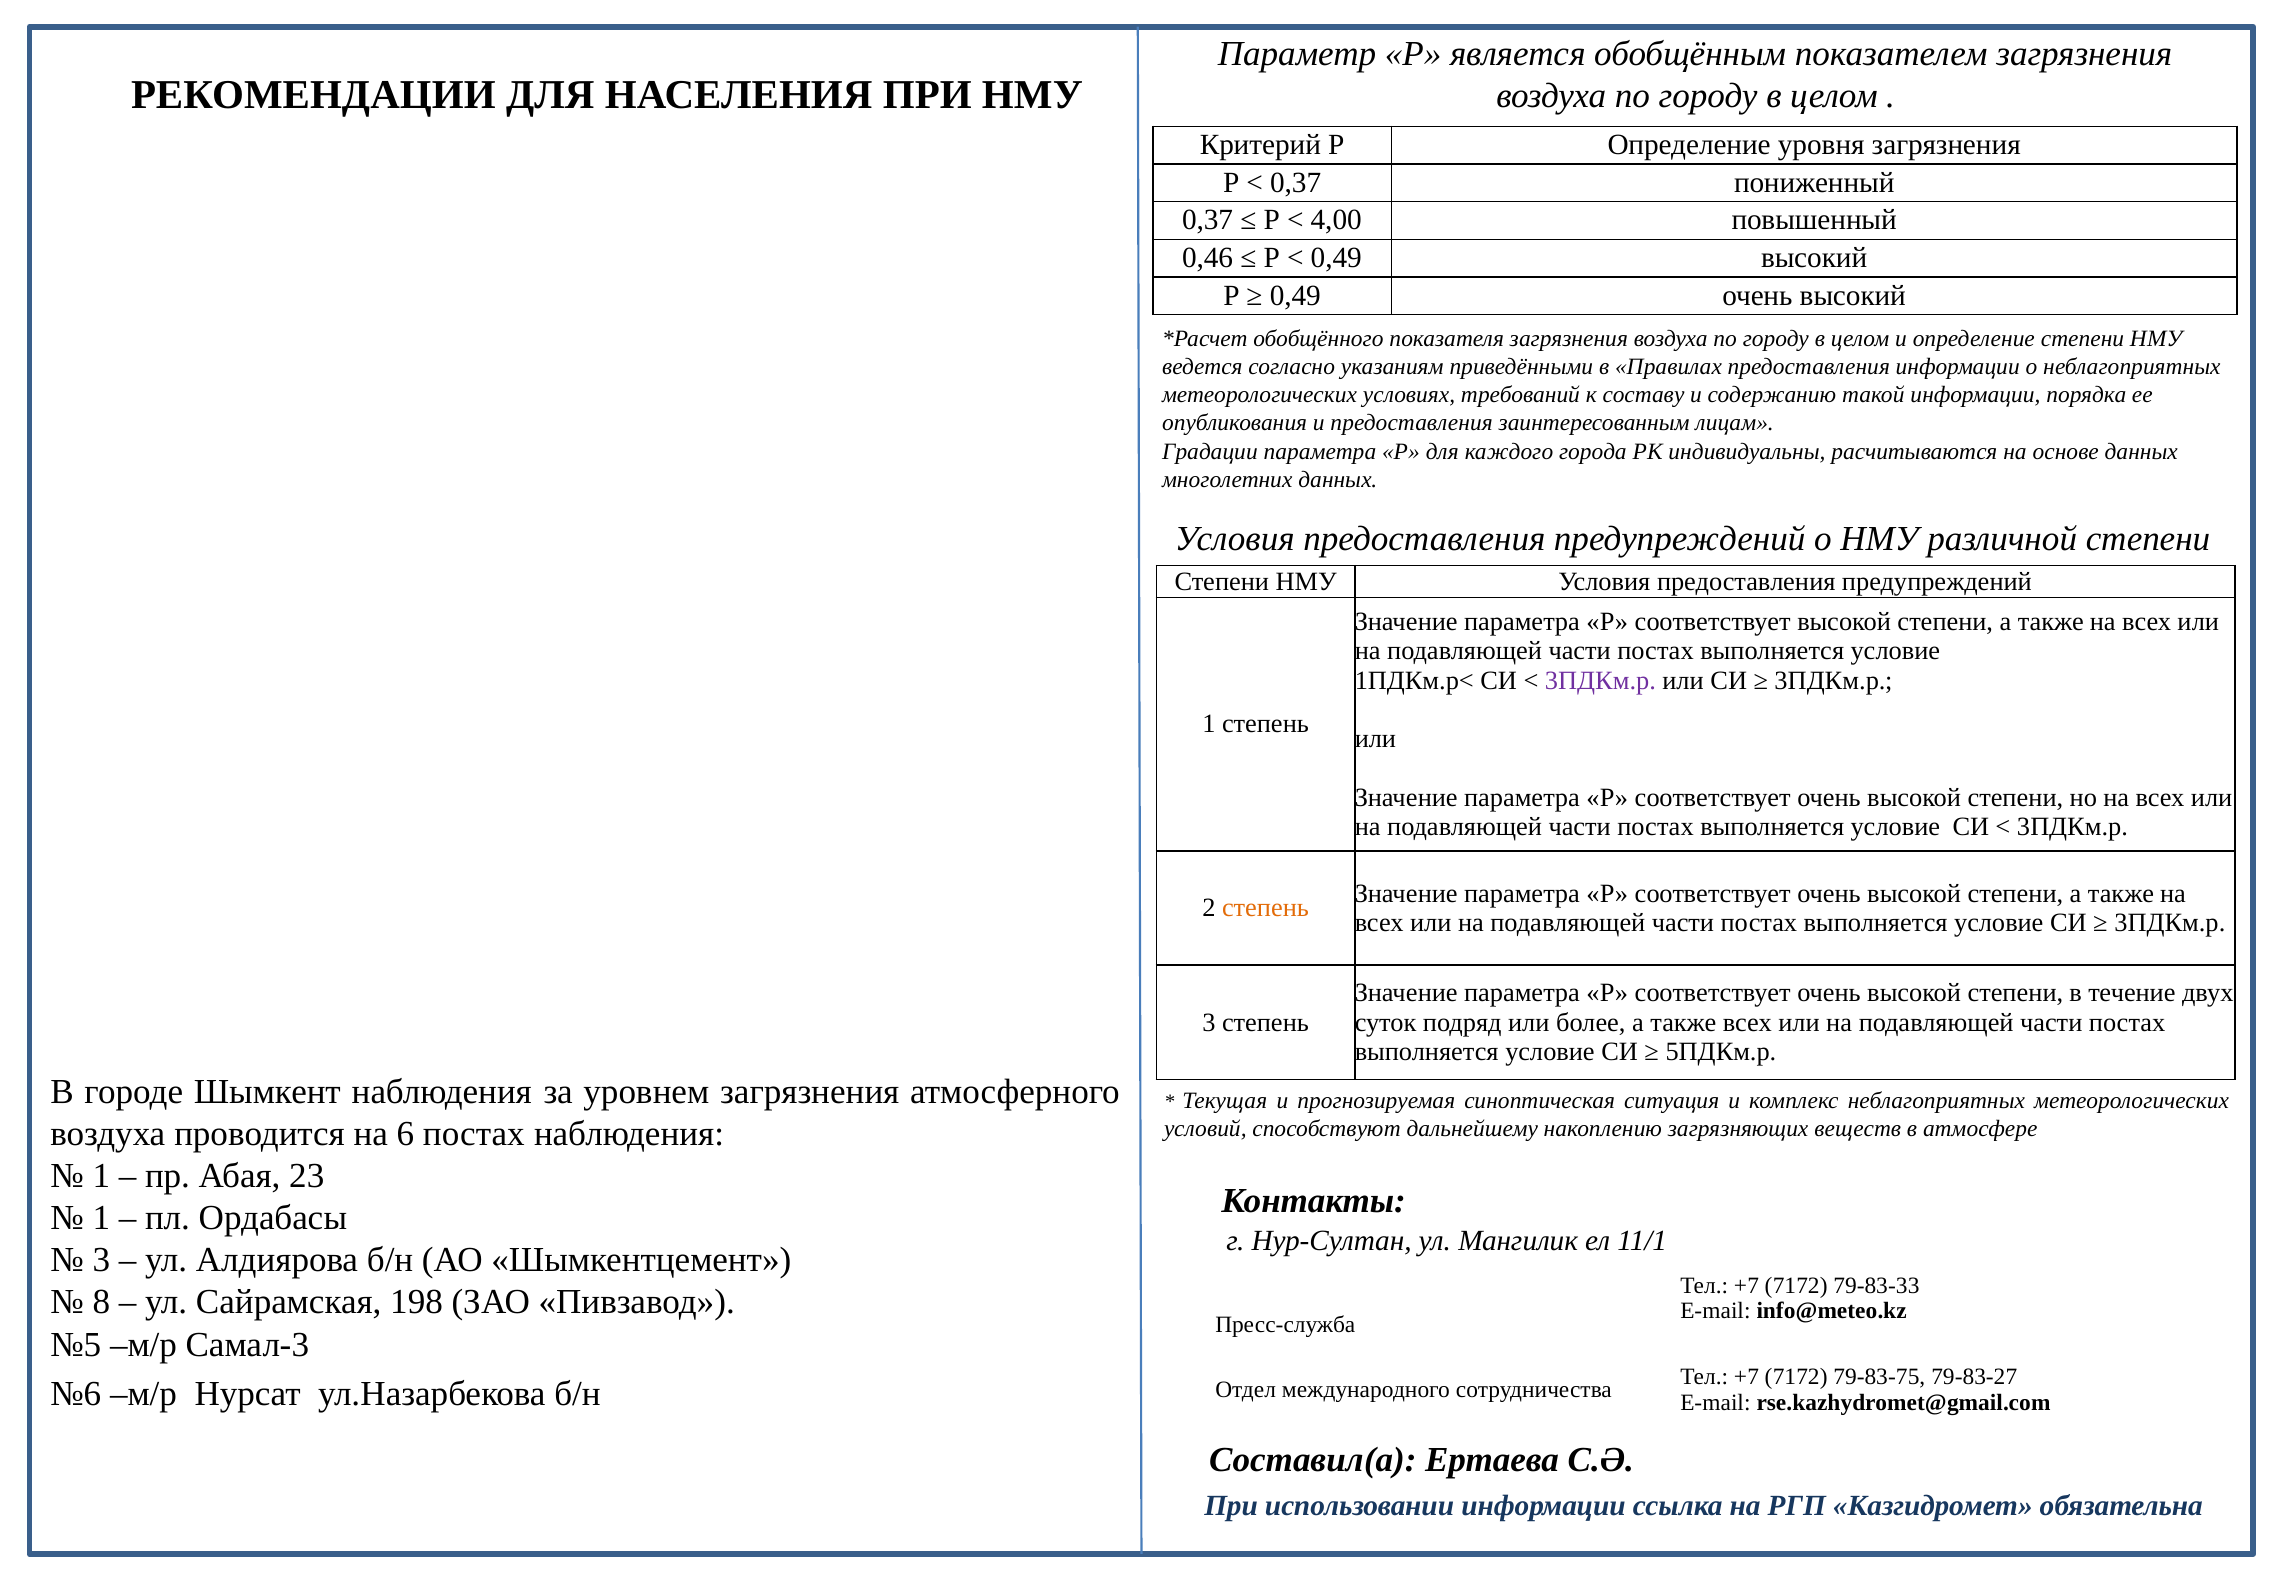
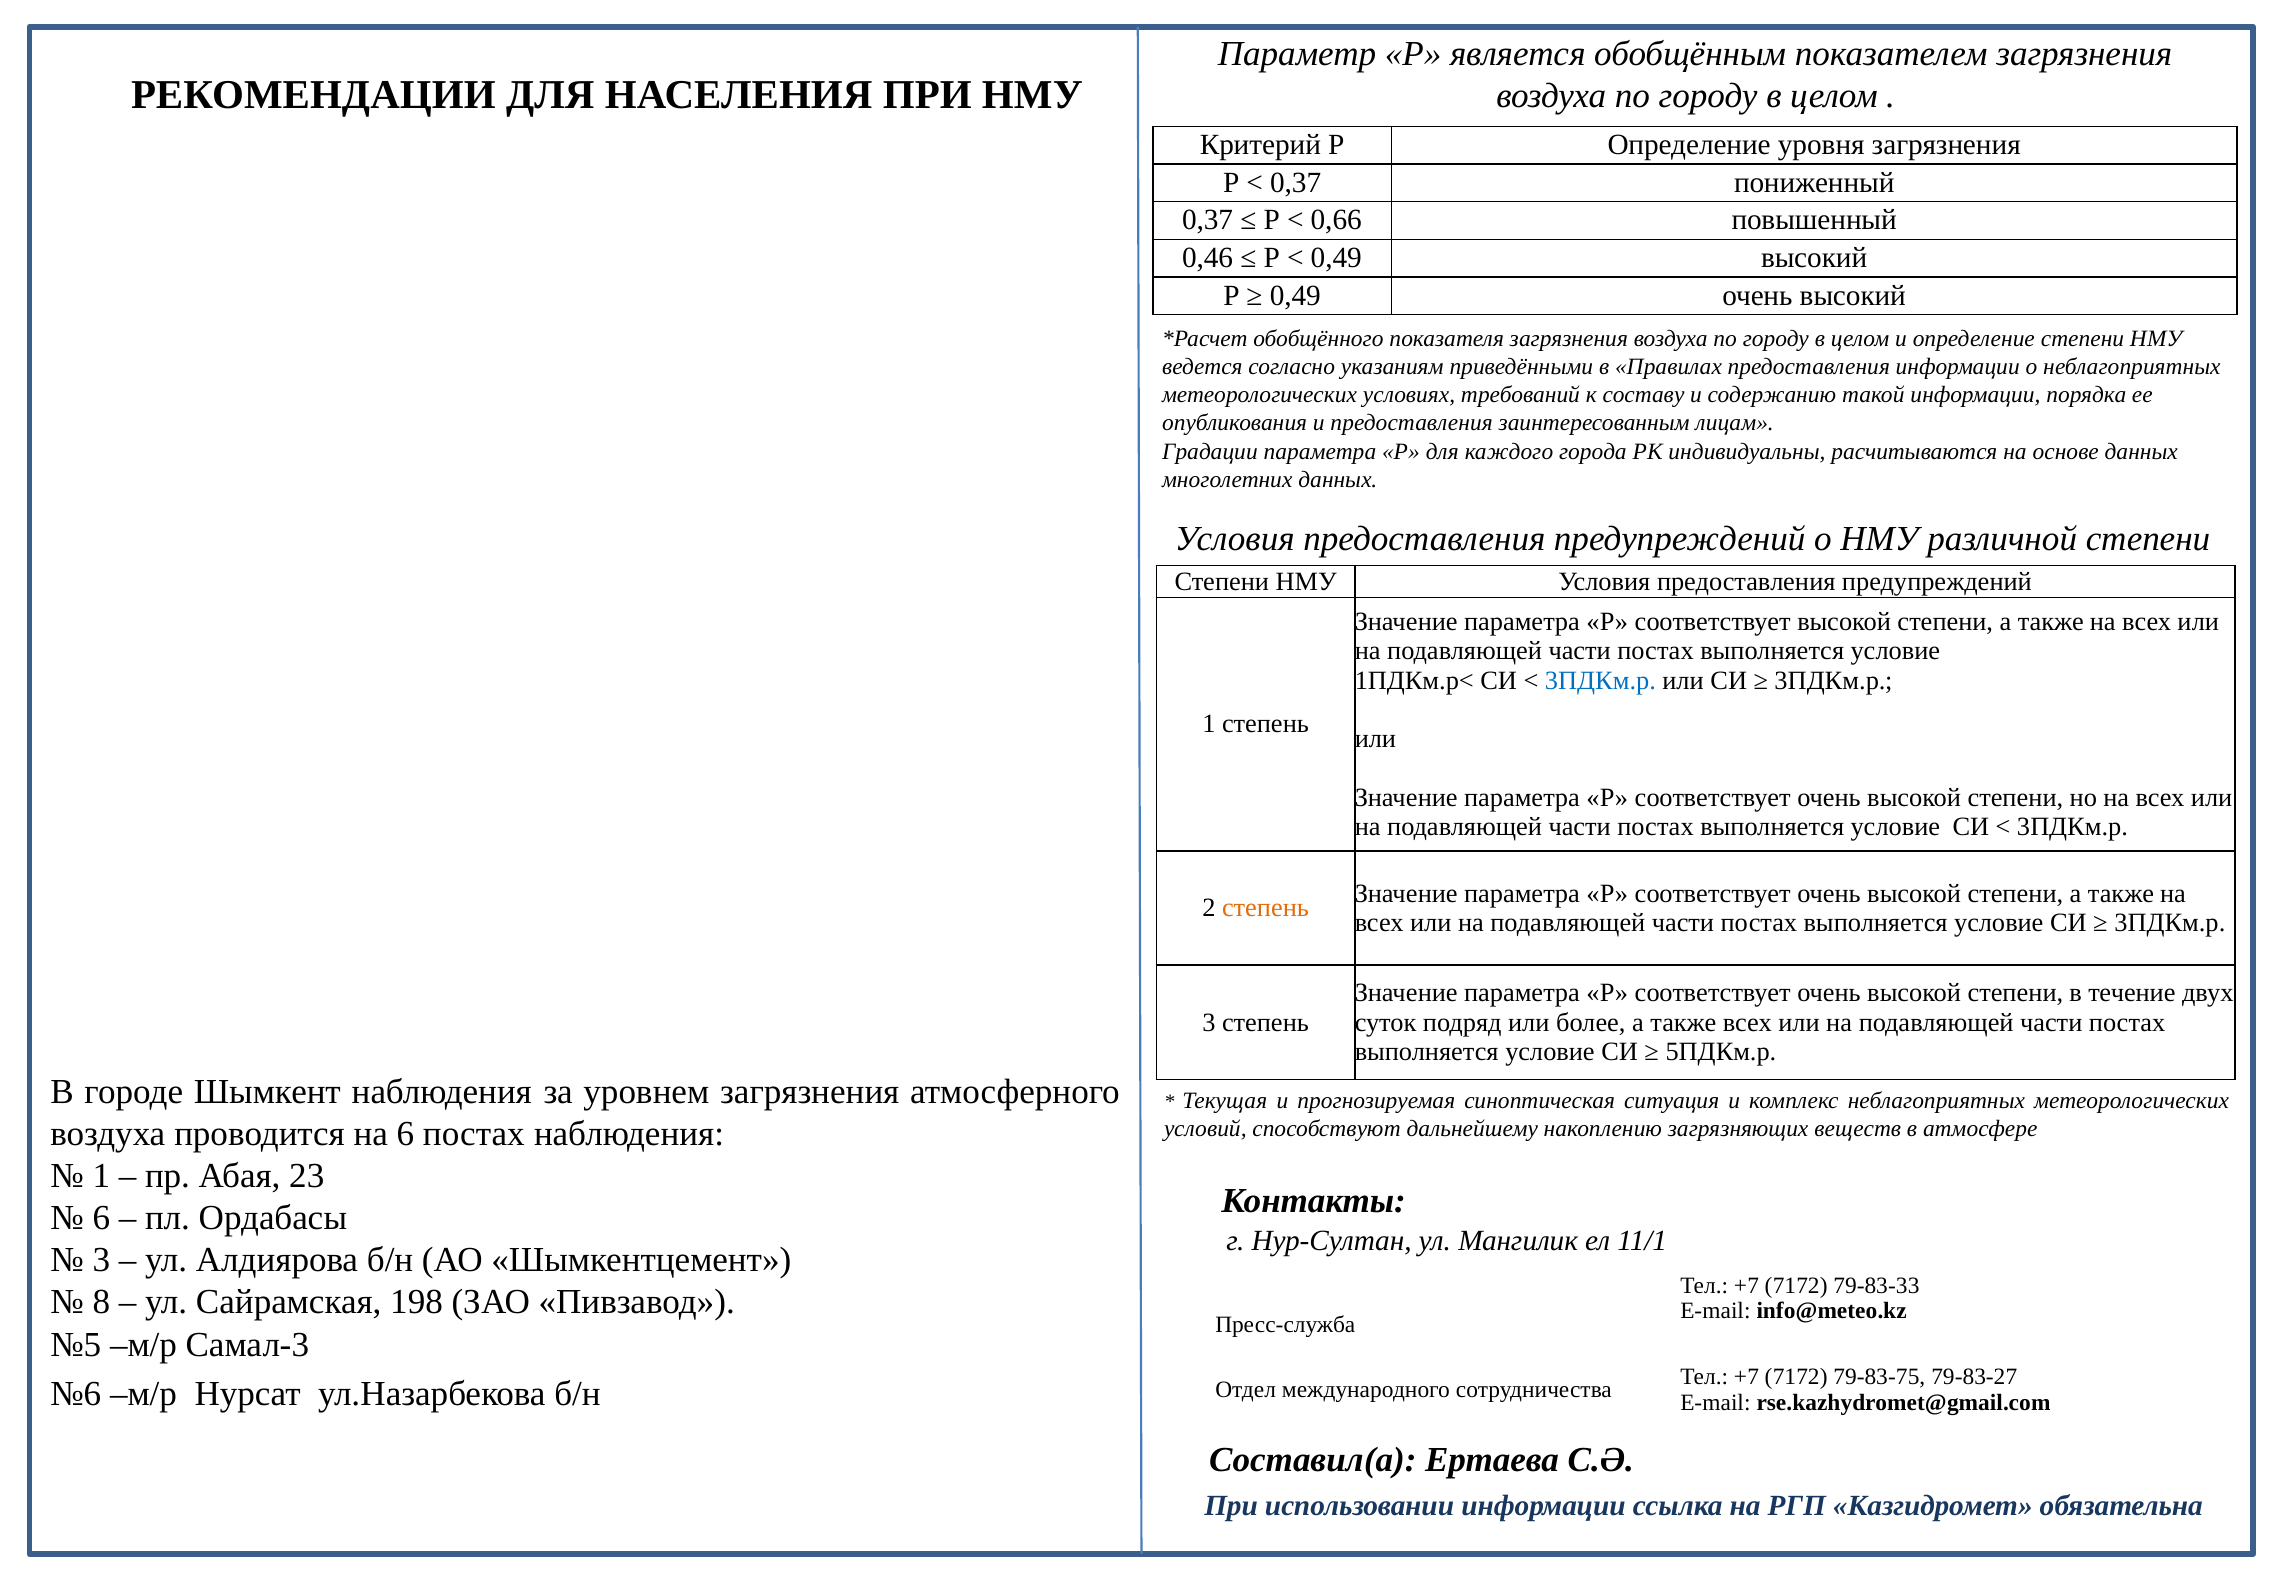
4,00: 4,00 -> 0,66 (1336, 220)
3ПДКм.р colour: purple -> blue (1600, 680)
1: 1 -> 6 (101, 1218)
